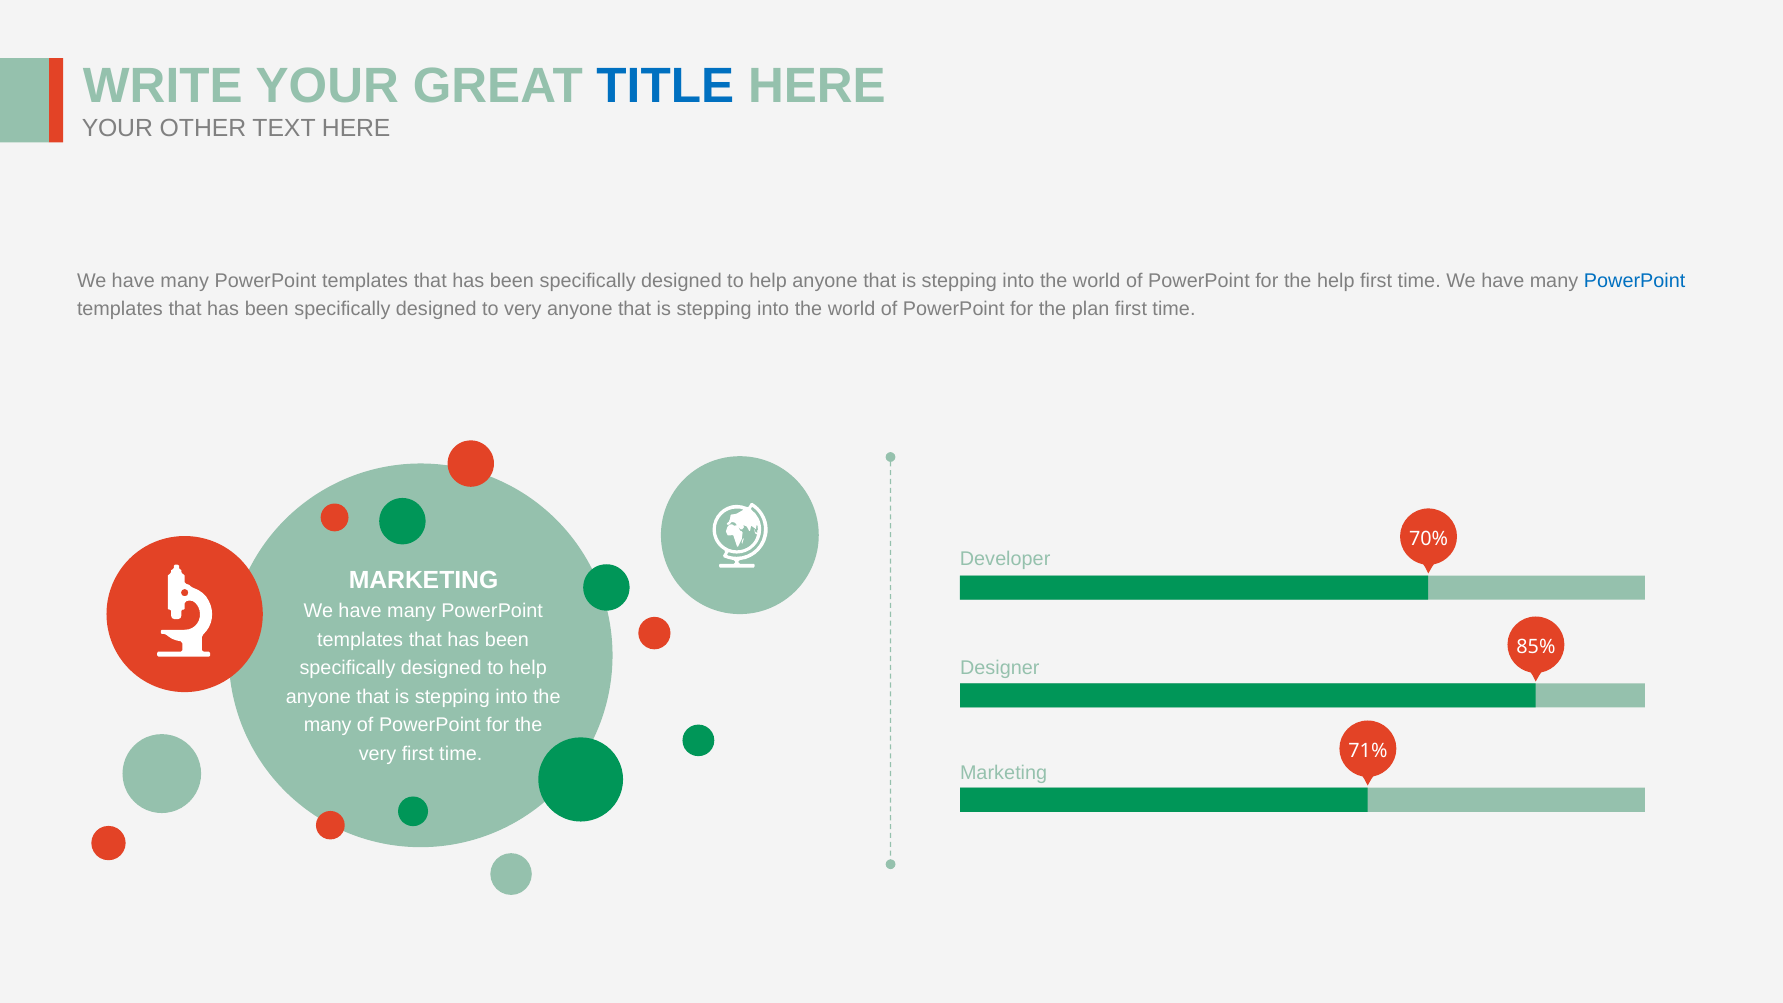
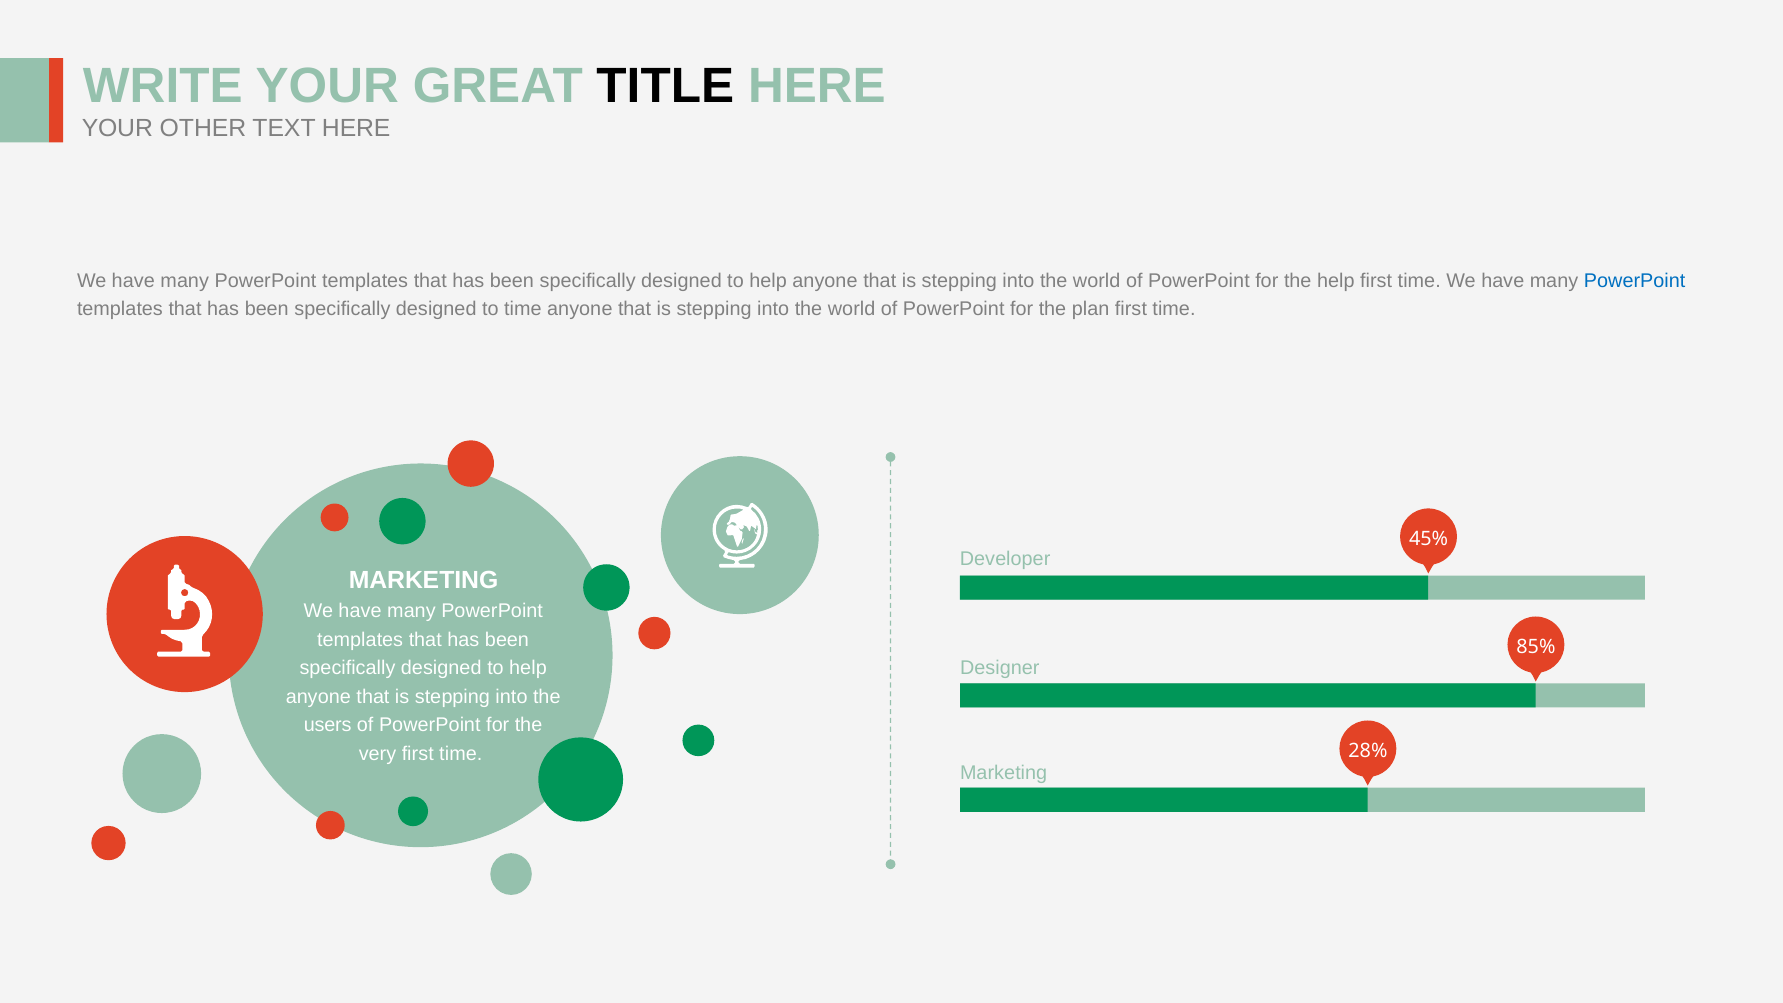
TITLE colour: blue -> black (665, 86)
to very: very -> time (523, 309)
70%: 70% -> 45% (1429, 539)
many: many -> users (328, 725)
71%: 71% -> 28% (1368, 751)
